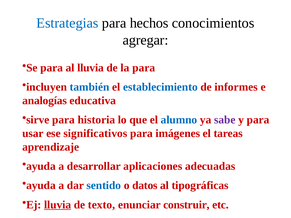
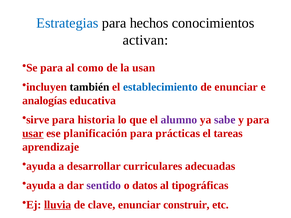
agregar: agregar -> activan (145, 40)
al lluvia: lluvia -> como (90, 68)
la para: para -> usan (144, 68)
también colour: blue -> black (90, 87)
de informes: informes -> enunciar (236, 87)
alumno colour: blue -> purple (179, 120)
usar underline: none -> present (33, 134)
significativos: significativos -> planificación (95, 134)
imágenes: imágenes -> prácticas (178, 134)
aplicaciones: aplicaciones -> curriculares (153, 166)
sentido colour: blue -> purple (104, 186)
texto: texto -> clave (102, 205)
